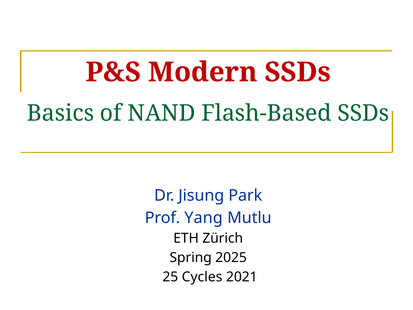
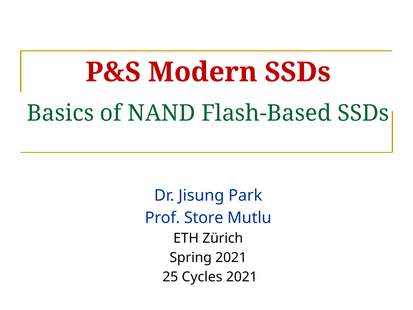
Yang: Yang -> Store (204, 218)
Spring 2025: 2025 -> 2021 (231, 257)
